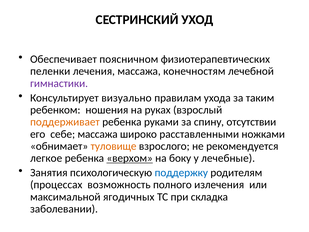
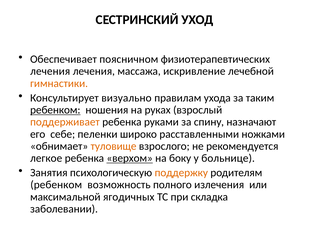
пеленки: пеленки -> лечения (50, 71)
конечностям: конечностям -> искривление (194, 71)
гимнастики colour: purple -> orange (59, 83)
ребенком underline: none -> present (55, 110)
отсутствии: отсутствии -> назначают (251, 122)
себе массажа: массажа -> пеленки (98, 134)
лечебные: лечебные -> больнице (228, 158)
поддержку colour: blue -> orange (181, 173)
процессах: процессах -> ребенком (56, 185)
